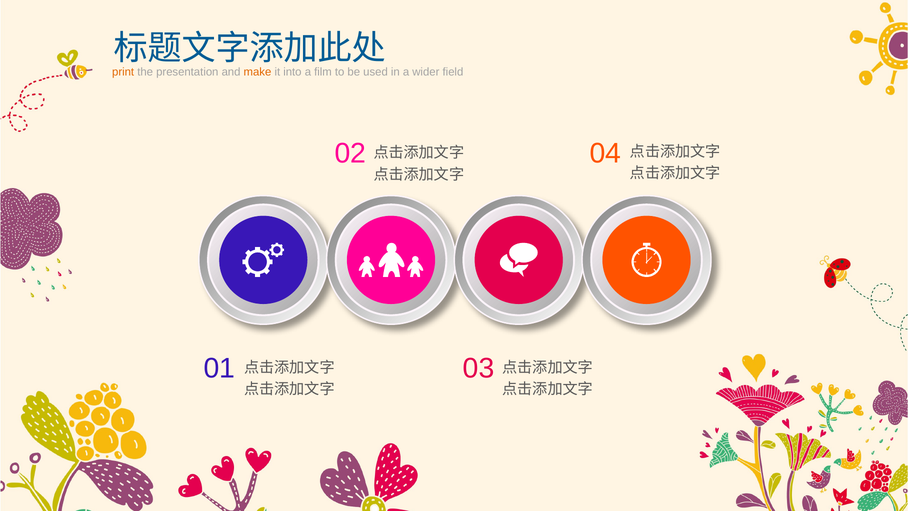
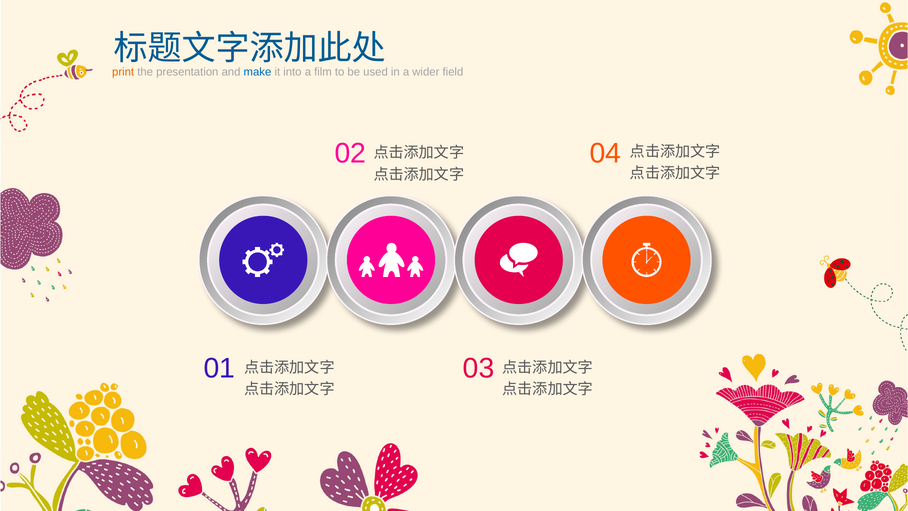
make colour: orange -> blue (257, 72)
